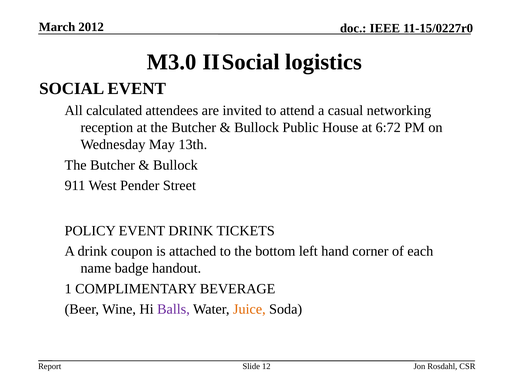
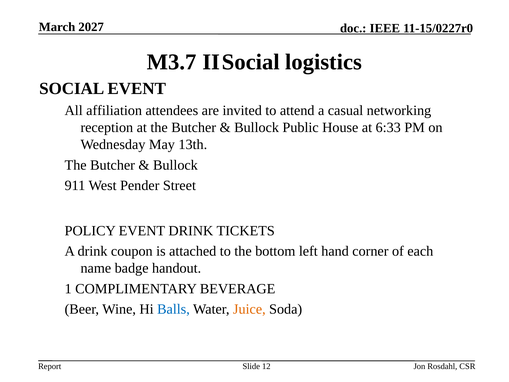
2012: 2012 -> 2027 (91, 27)
M3.0: M3.0 -> M3.7 (172, 62)
calculated: calculated -> affiliation (114, 111)
6:72: 6:72 -> 6:33 (388, 128)
Balls colour: purple -> blue (173, 309)
